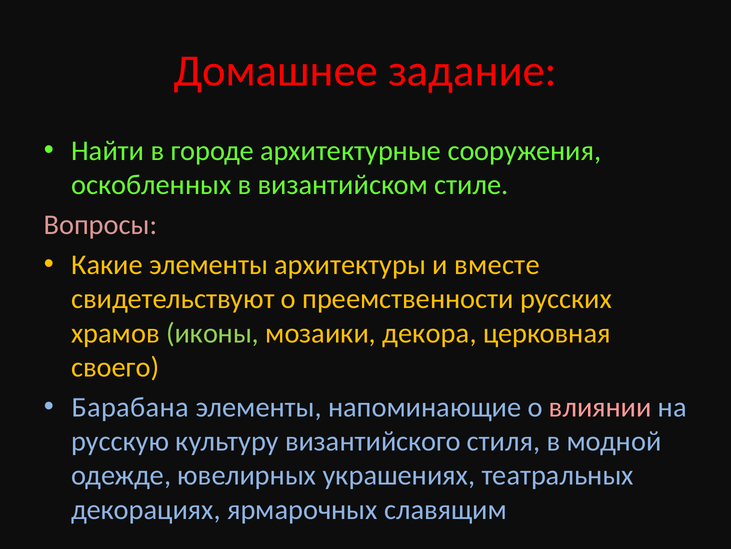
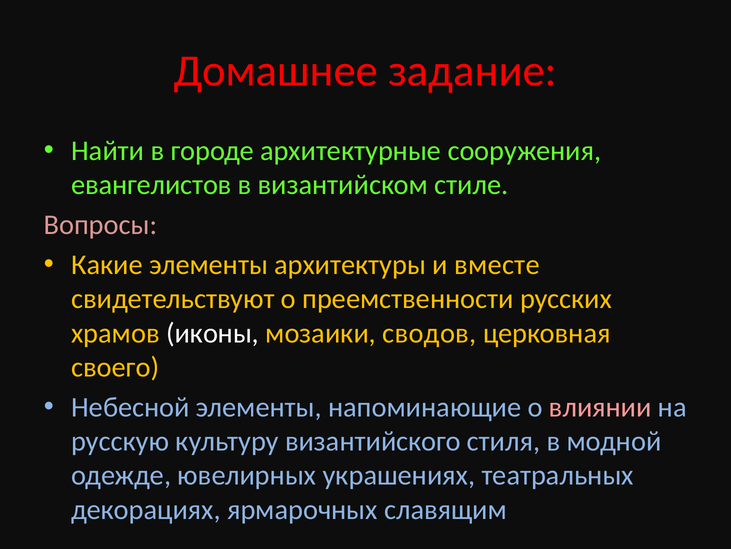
оскобленных: оскобленных -> евангелистов (151, 185)
иконы colour: light green -> white (213, 333)
декора: декора -> сводов (429, 333)
Барабана: Барабана -> Небесной (130, 407)
